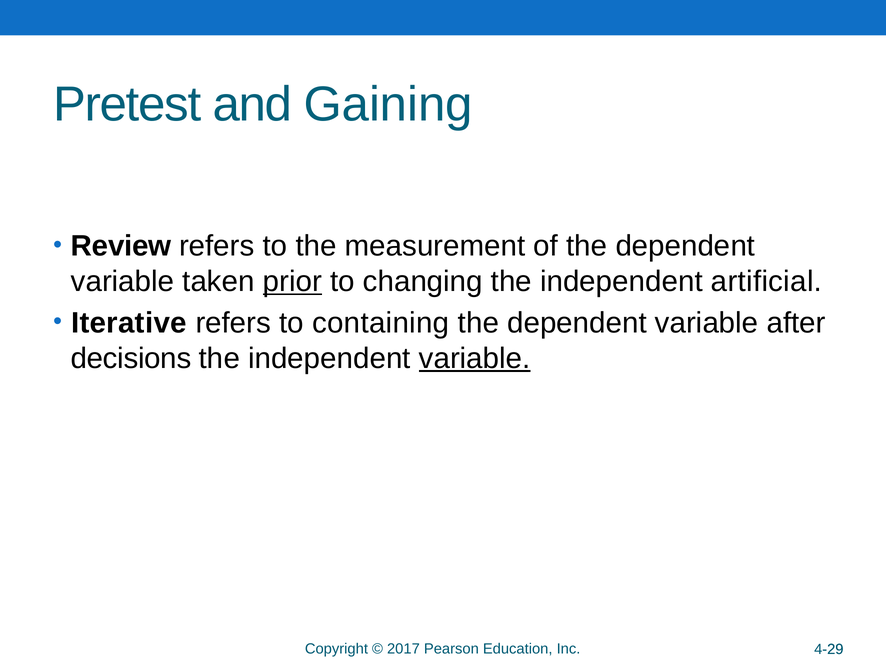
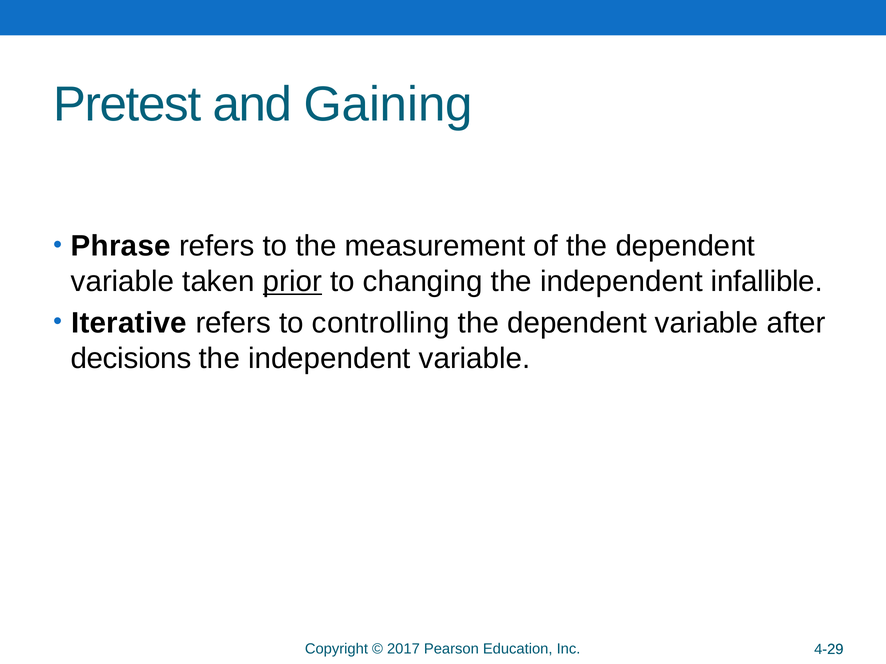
Review: Review -> Phrase (121, 246)
artificial: artificial -> infallible (767, 282)
containing: containing -> controlling (381, 323)
variable underline: present -> none (475, 359)
